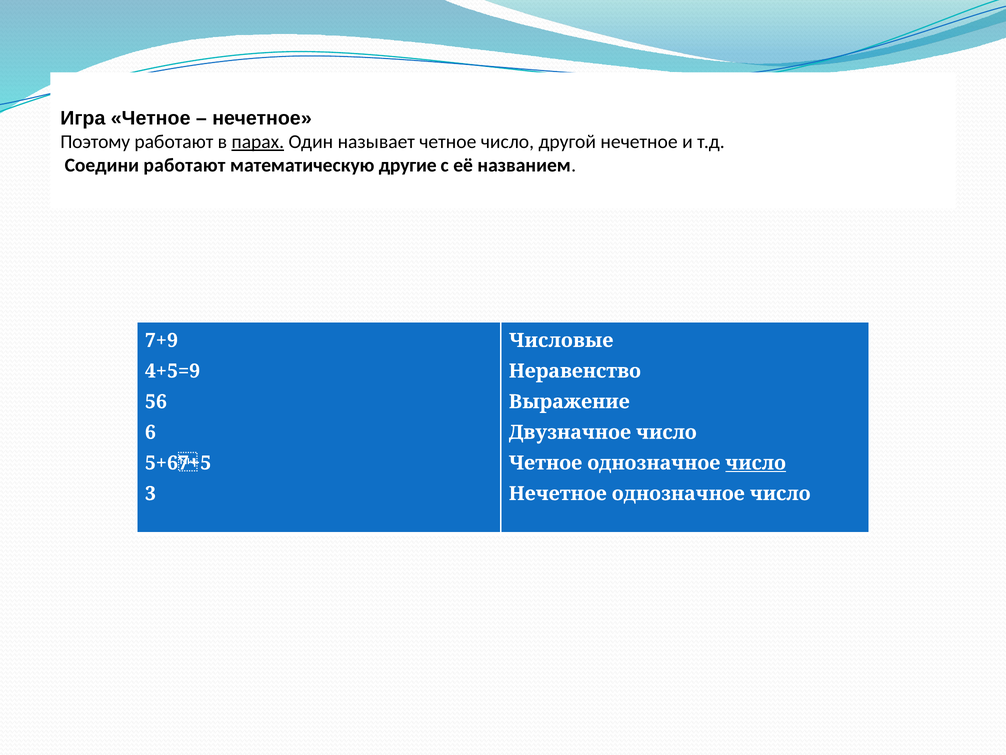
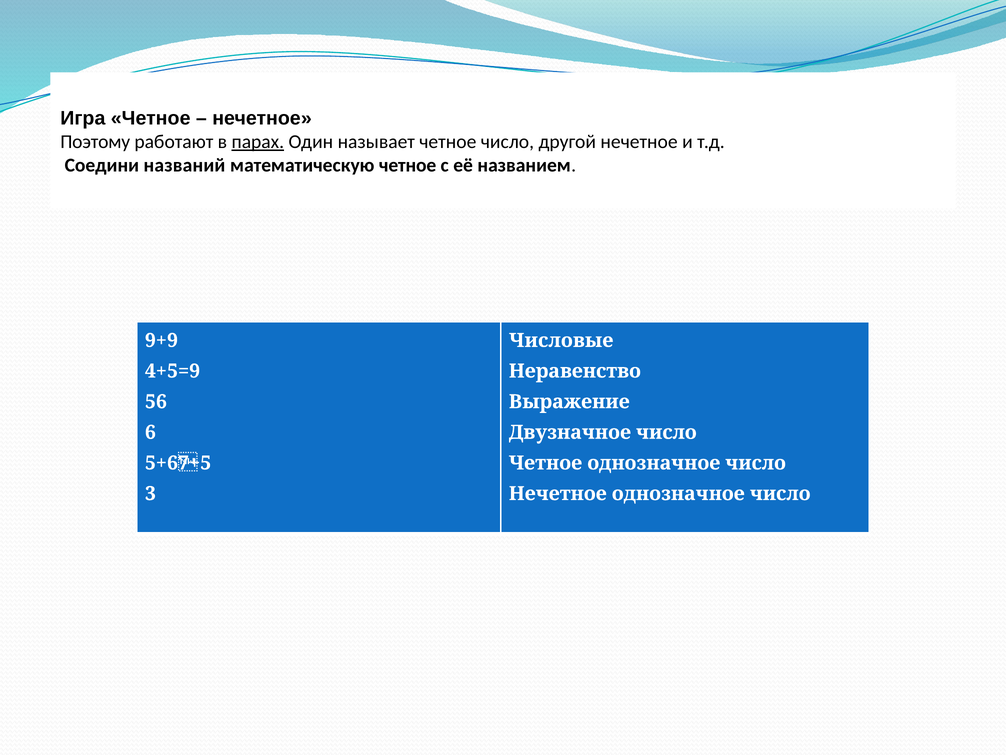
Соедини работают: работают -> названий (184, 165)
математическую другие: другие -> четное (408, 165)
7+9: 7+9 -> 9+9 (161, 340)
число underline: present -> none (756, 463)
